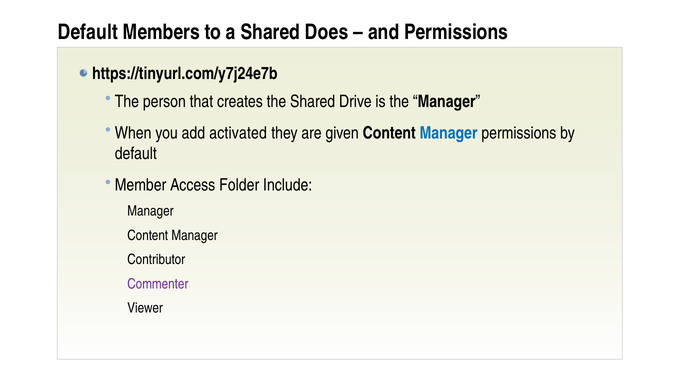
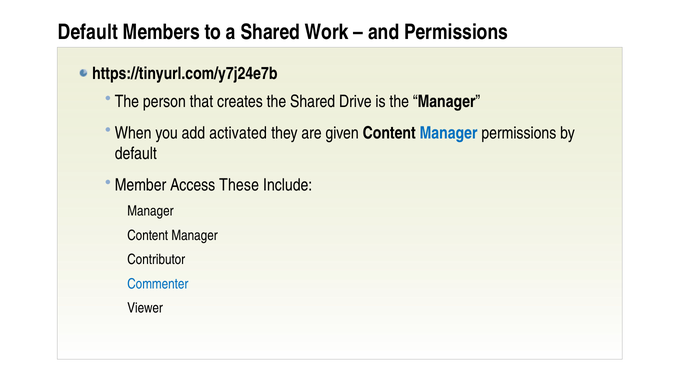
Does: Does -> Work (327, 32)
Folder: Folder -> These (239, 185)
Commenter colour: purple -> blue (158, 284)
